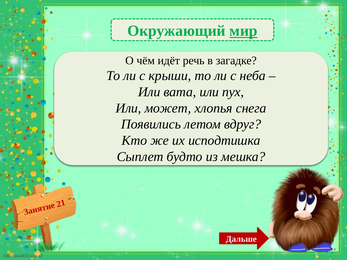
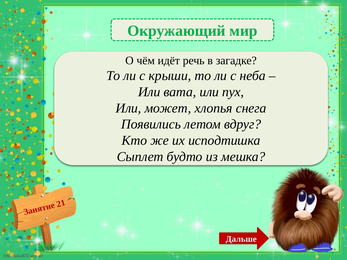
мир underline: present -> none (243, 31)
